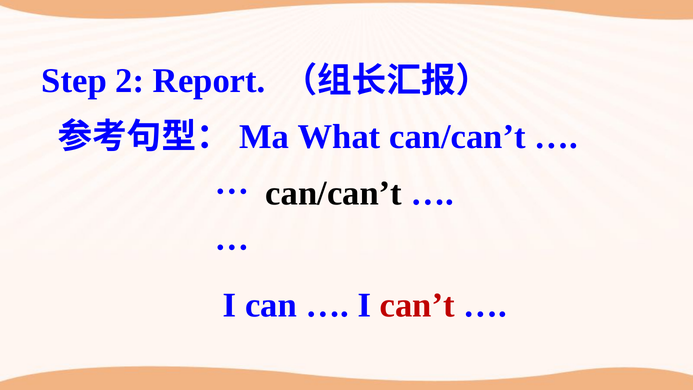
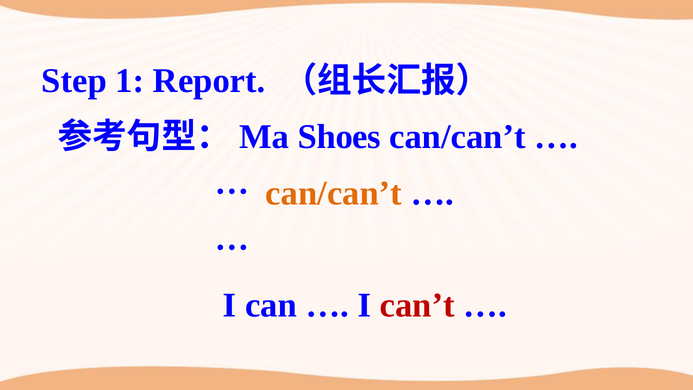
2: 2 -> 1 (130, 81)
What: What -> Shoes (339, 137)
can/can’t colour: black -> orange (334, 193)
